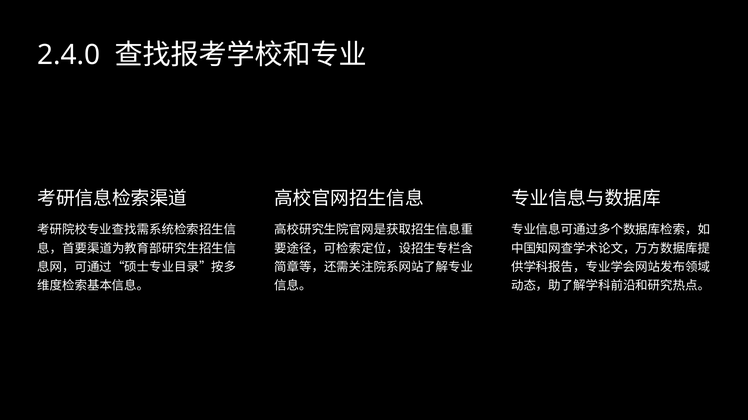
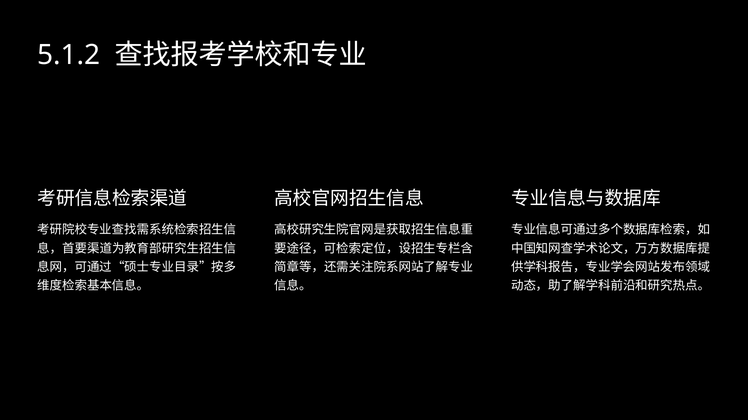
2.4.0: 2.4.0 -> 5.1.2 (69, 55)
